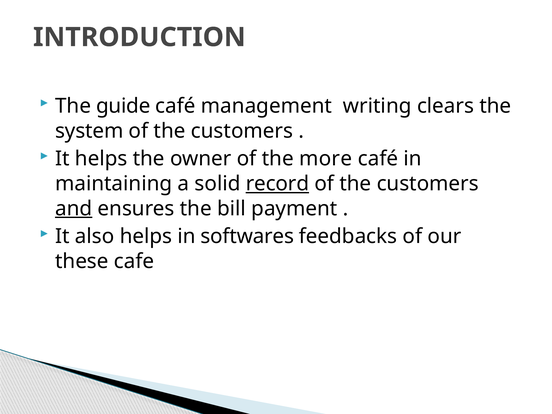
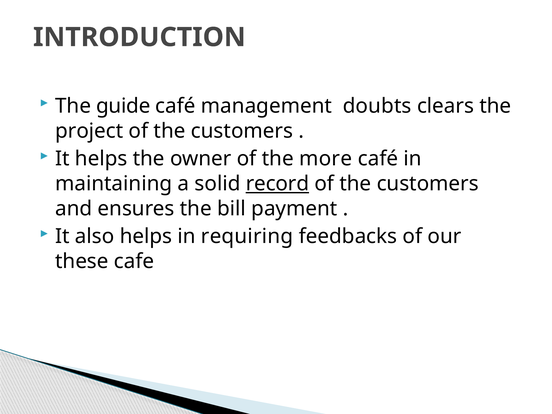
writing: writing -> doubts (377, 106)
system: system -> project (89, 131)
and underline: present -> none (74, 209)
softwares: softwares -> requiring (247, 236)
